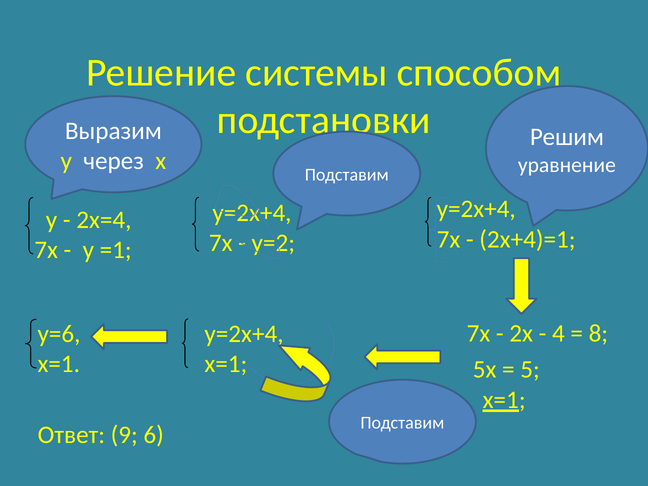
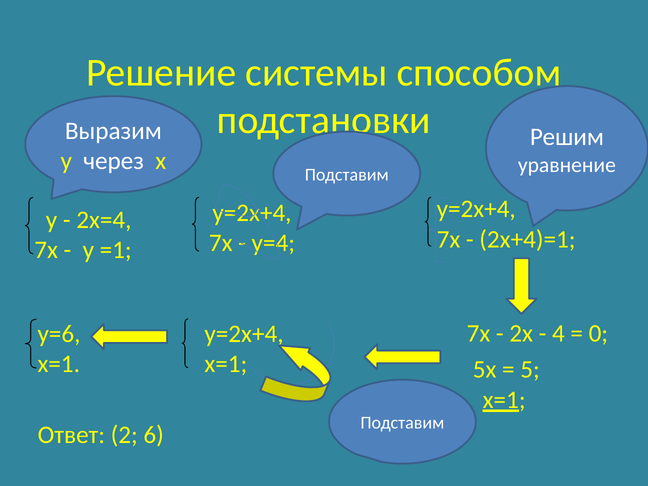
у=2: у=2 -> у=4 (273, 243)
8: 8 -> 0 (598, 333)
9: 9 -> 2 (124, 435)
